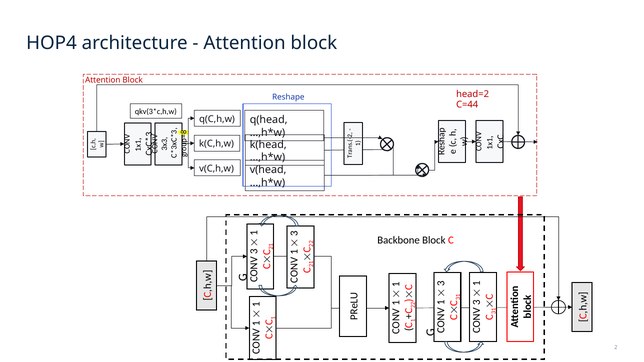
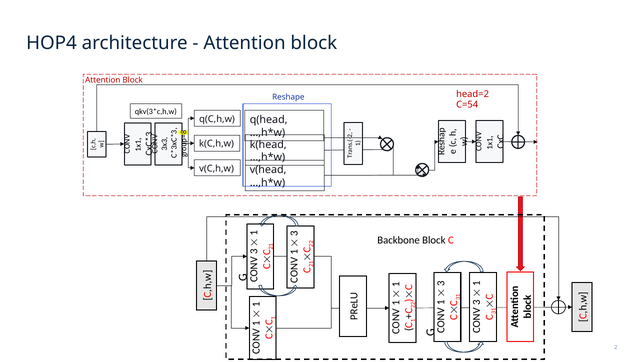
C=44: C=44 -> C=54 (467, 105)
